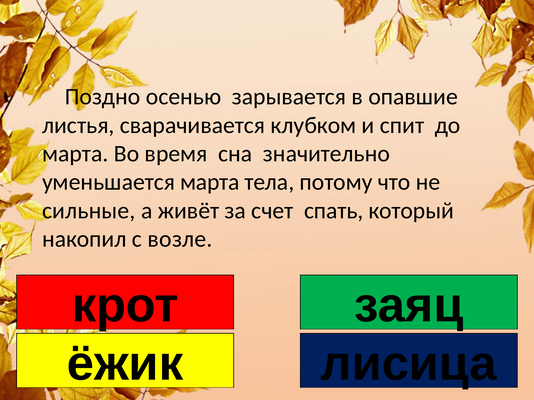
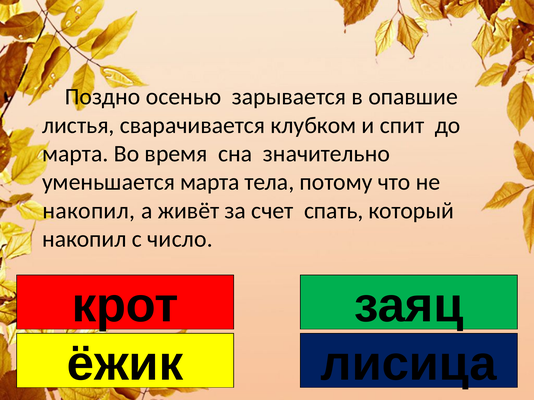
сильные: сильные -> накопил (89, 211)
возле: возле -> число (180, 239)
